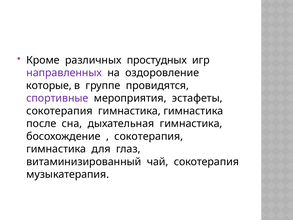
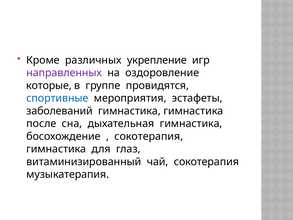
простудных: простудных -> укрепление (157, 60)
спортивные colour: purple -> blue (57, 98)
сокотерапия: сокотерапия -> заболеваний (60, 111)
